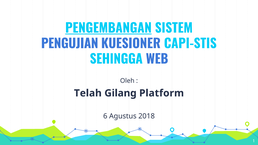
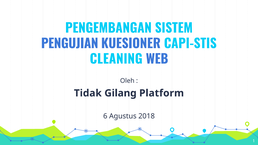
PENGEMBANGAN underline: present -> none (108, 28)
SEHINGGA: SEHINGGA -> CLEANING (116, 59)
Telah: Telah -> Tidak (88, 93)
